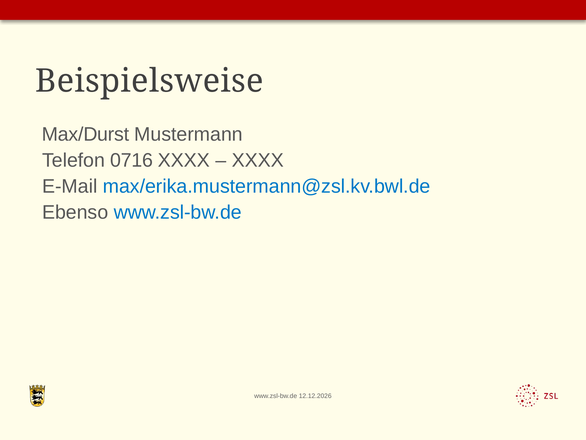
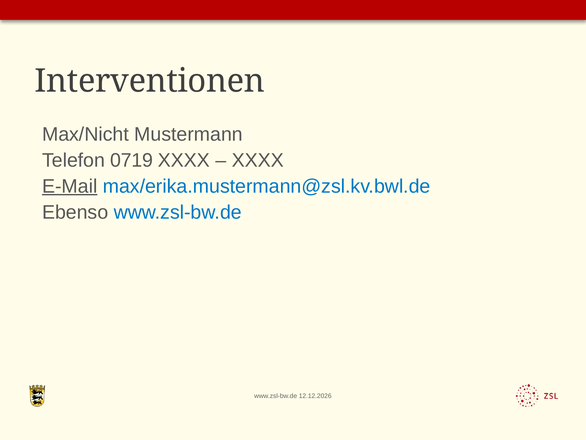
Beispielsweise: Beispielsweise -> Interventionen (150, 81)
Max/Durst: Max/Durst -> Max/Nicht (85, 134)
0716: 0716 -> 0719 (132, 160)
E-Mail underline: none -> present (70, 186)
